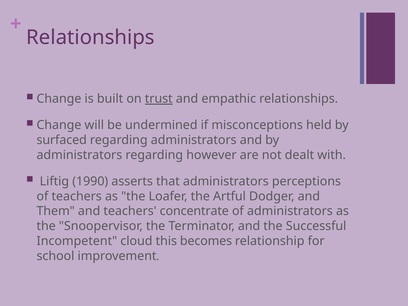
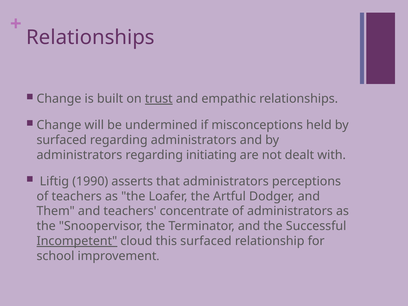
however: however -> initiating (211, 155)
Incompetent underline: none -> present (77, 241)
this becomes: becomes -> surfaced (206, 241)
